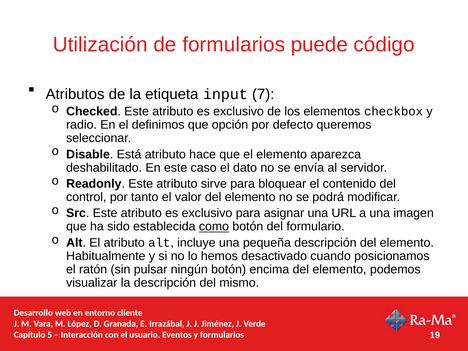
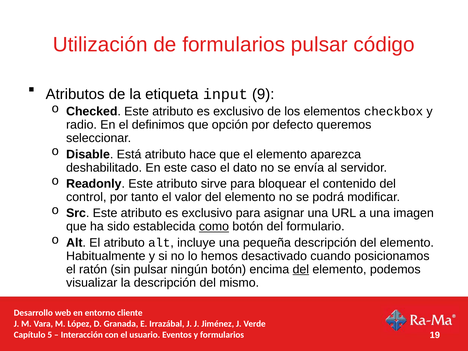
formularios puede: puede -> pulsar (319, 45)
7: 7 -> 9 (263, 94)
del underline: none -> present (301, 269)
